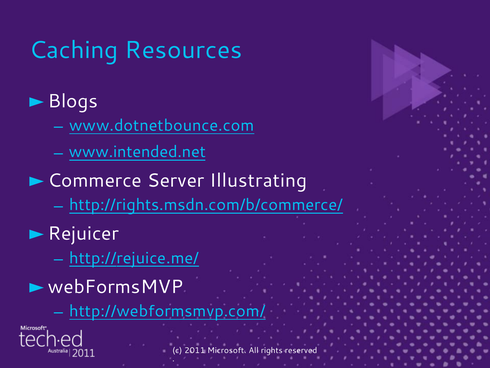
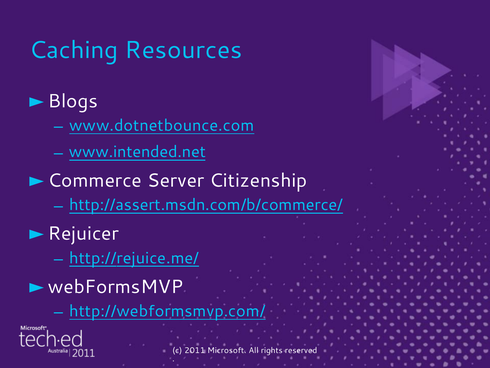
Illustrating: Illustrating -> Citizenship (258, 180)
http://rights.msdn.com/b/commerce/: http://rights.msdn.com/b/commerce/ -> http://assert.msdn.com/b/commerce/ (206, 205)
